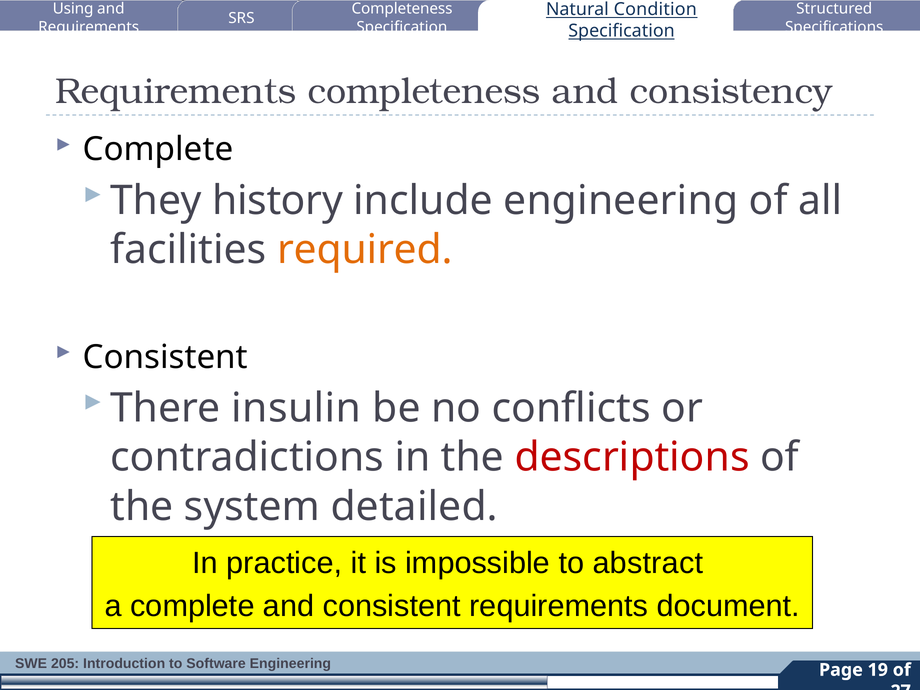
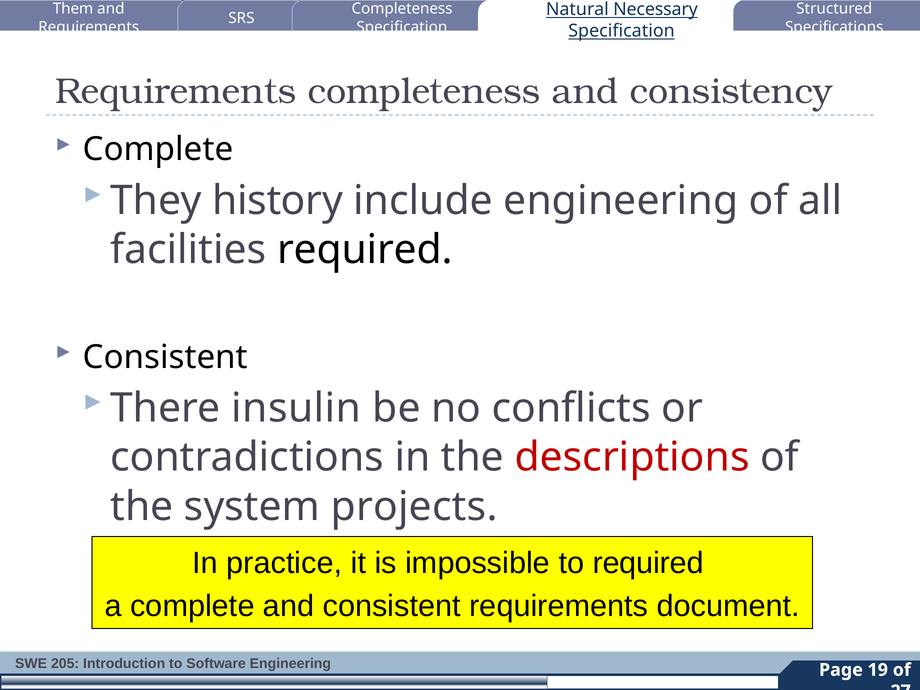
Condition: Condition -> Necessary (655, 9)
Using: Using -> Them (73, 9)
required colour: orange -> black (365, 250)
detailed: detailed -> projects (414, 507)
to abstract: abstract -> required (648, 563)
